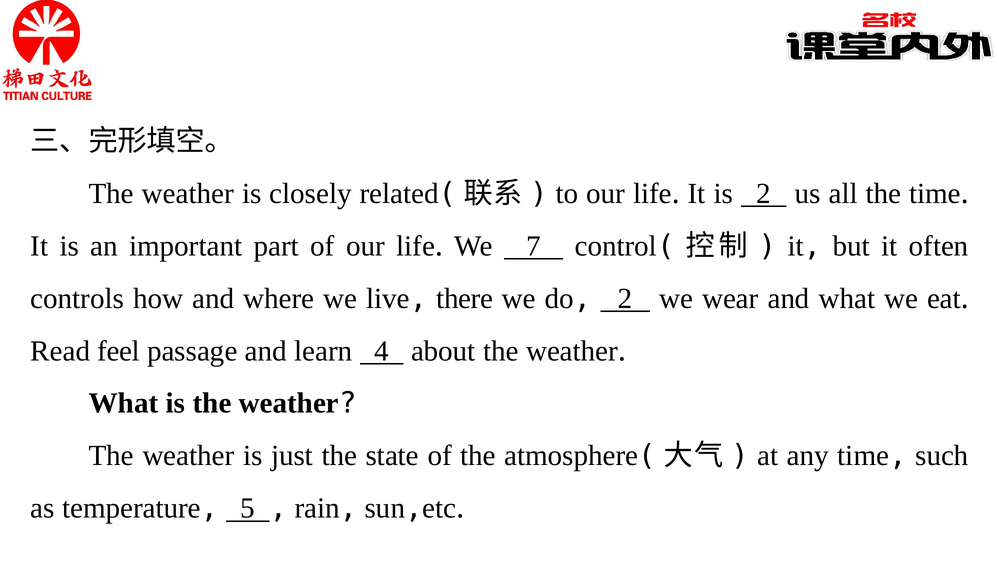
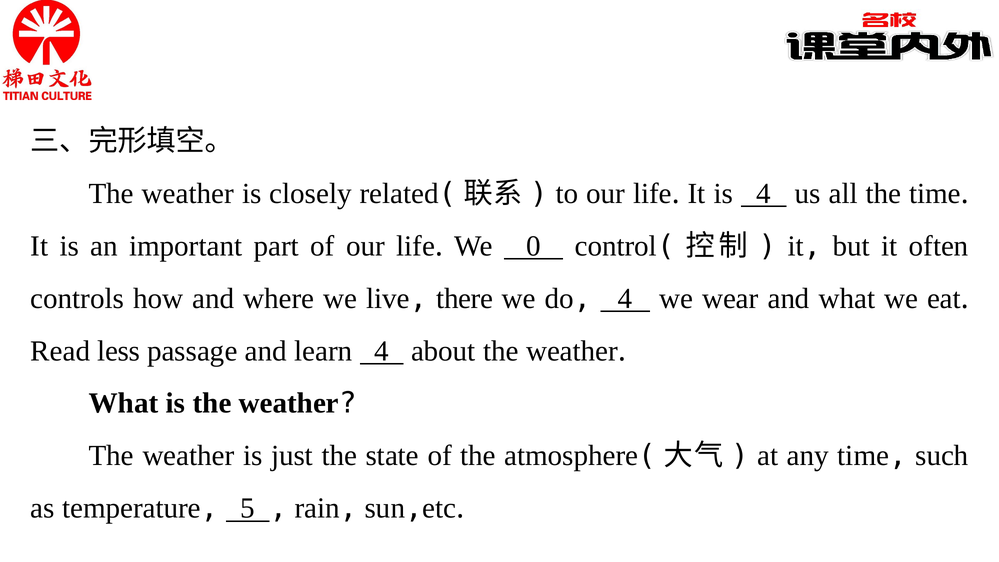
is 2: 2 -> 4 (764, 193)
7: 7 -> 0 (534, 246)
do 2: 2 -> 4 (625, 298)
feel: feel -> less (119, 351)
